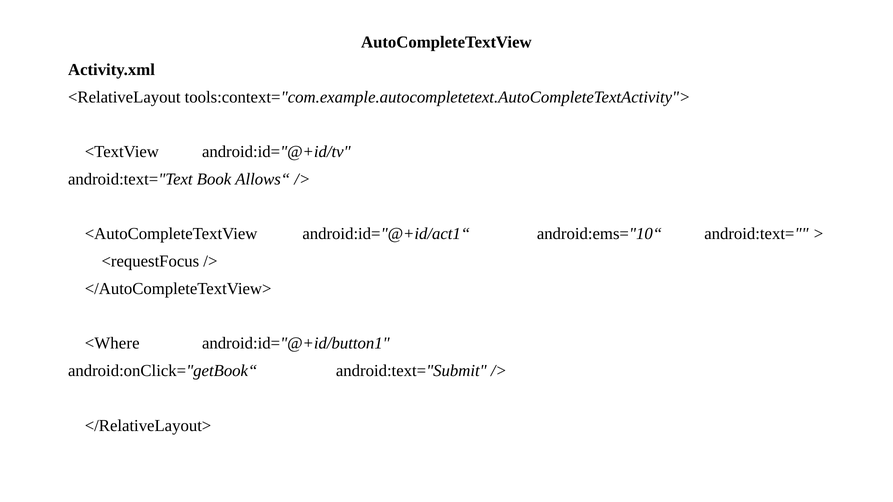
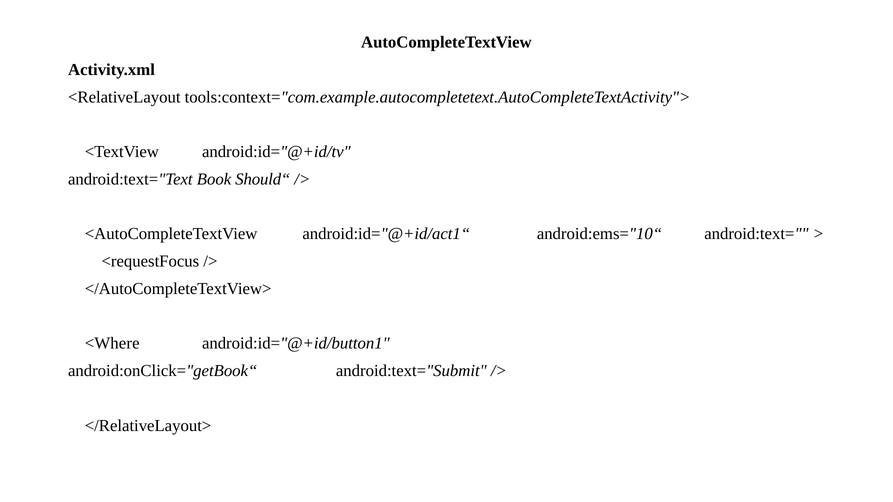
Allows“: Allows“ -> Should“ (263, 179)
